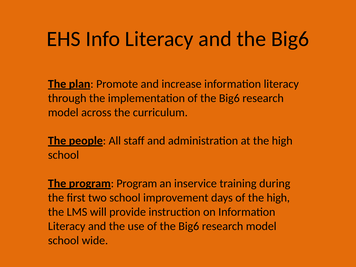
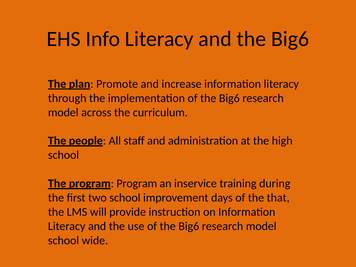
of the high: high -> that (278, 198)
